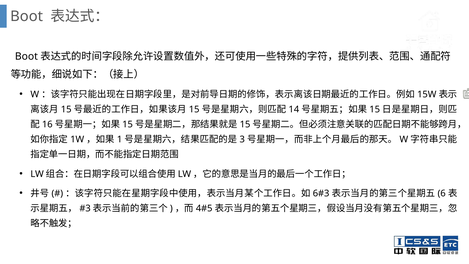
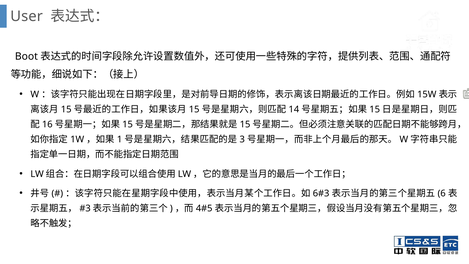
Boot: Boot -> User (27, 16)
